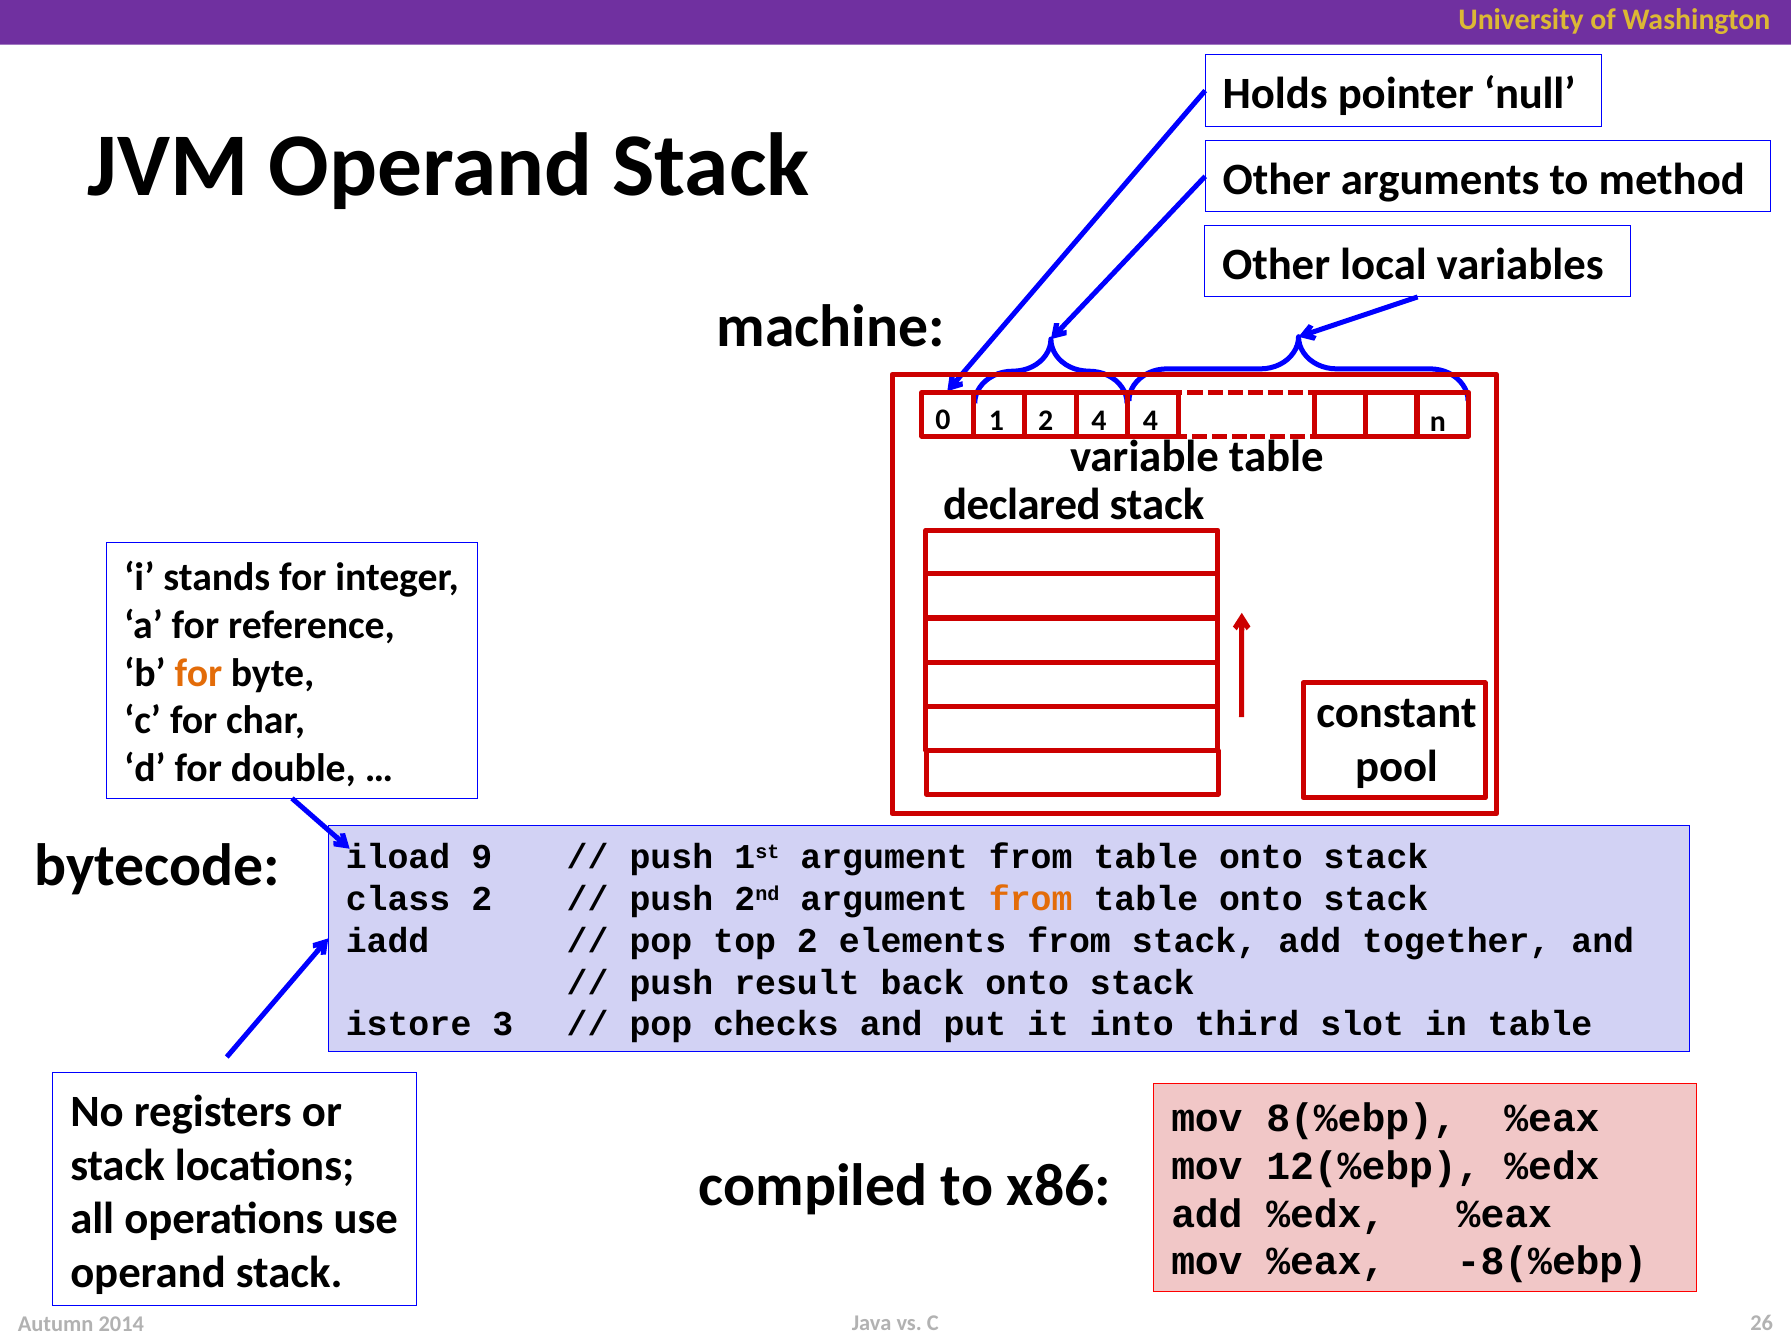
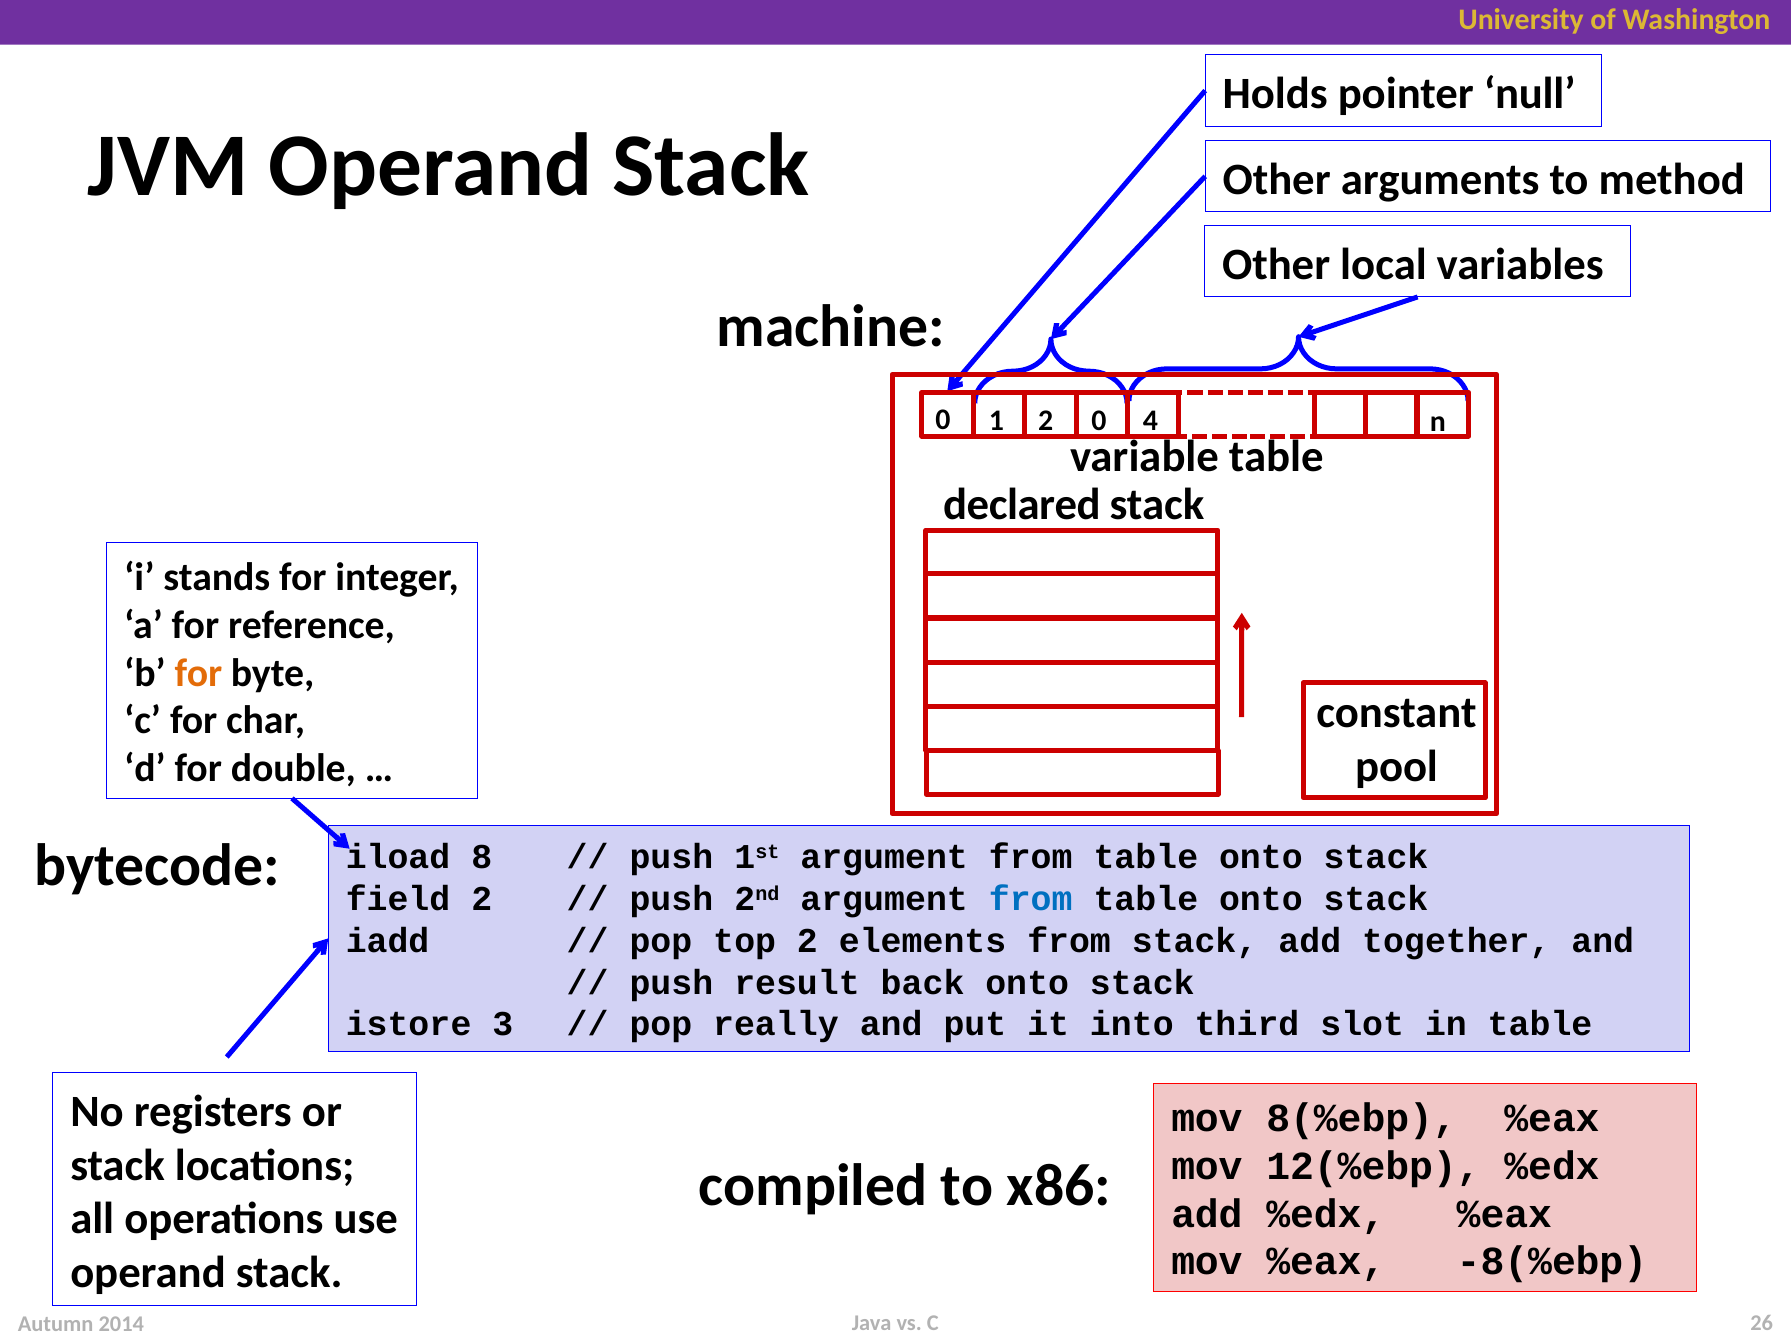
2 4: 4 -> 0 (1099, 421)
9: 9 -> 8 (482, 857)
class: class -> field (398, 899)
from colour: orange -> blue (1031, 899)
checks: checks -> really (776, 1025)
